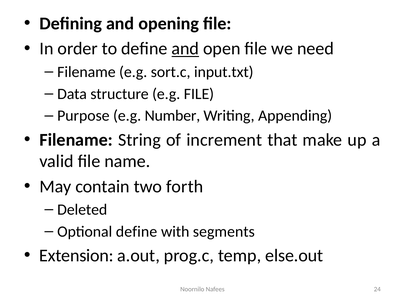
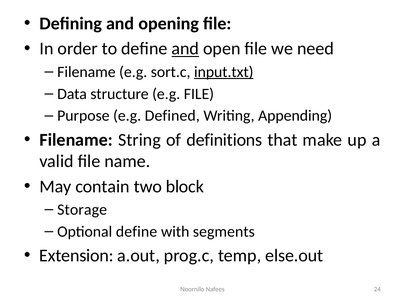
input.txt underline: none -> present (224, 72)
Number: Number -> Defined (172, 116)
increment: increment -> definitions (224, 140)
forth: forth -> block (185, 187)
Deleted: Deleted -> Storage (82, 210)
